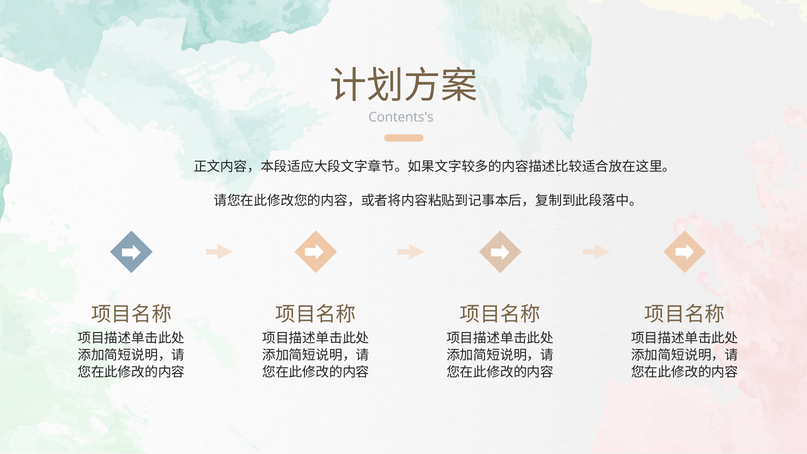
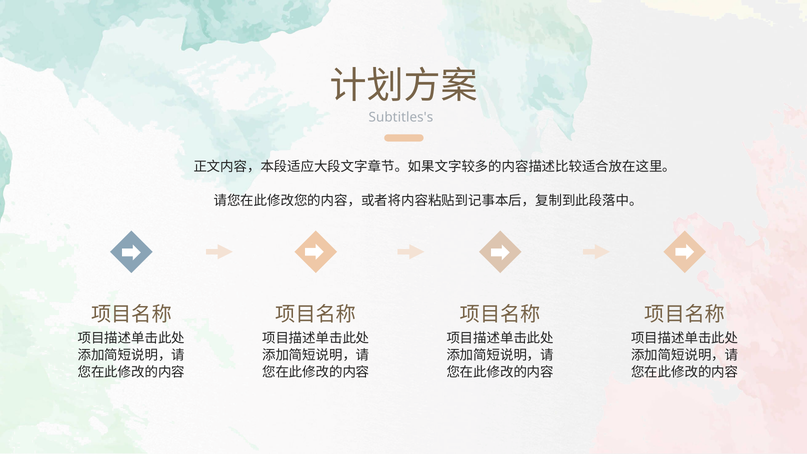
Contents's: Contents's -> Subtitles's (401, 117)
